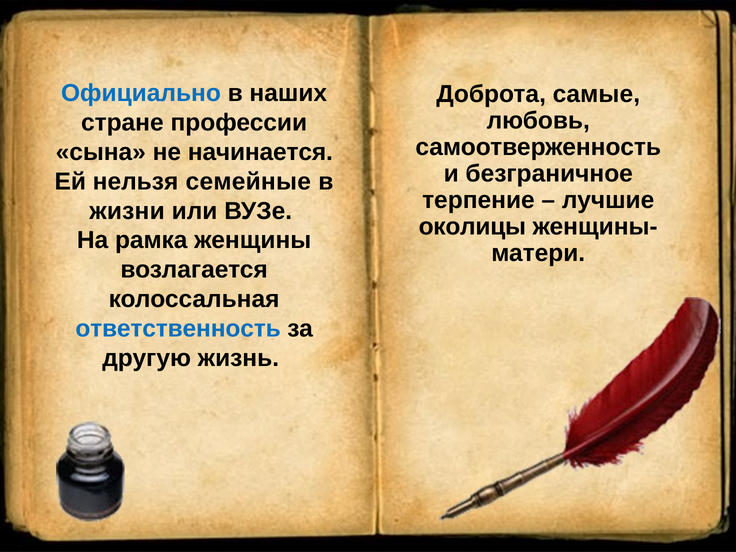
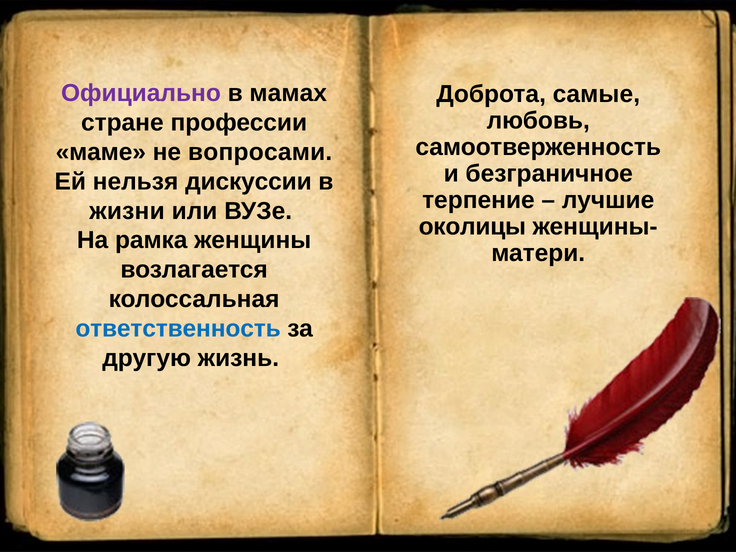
Официально colour: blue -> purple (141, 93)
наших: наших -> мамах (288, 93)
сына: сына -> маме (101, 152)
начинается: начинается -> вопросами (260, 152)
семейные: семейные -> дискуссии (248, 181)
